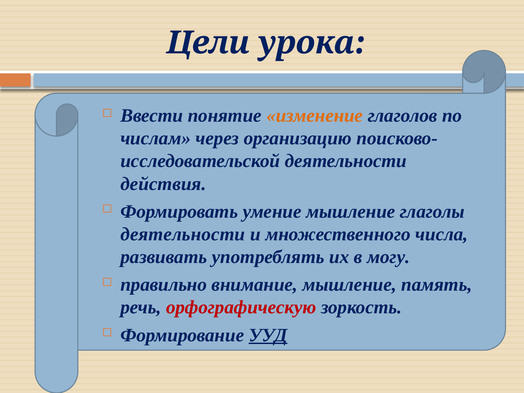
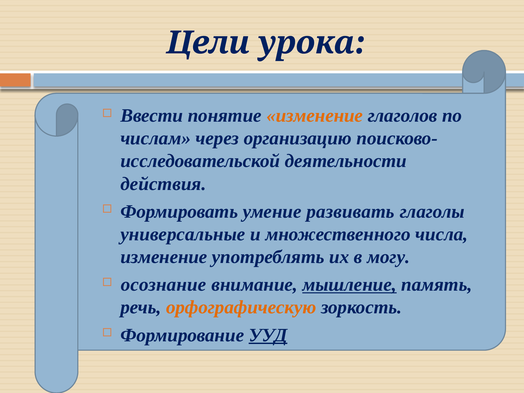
умение мышление: мышление -> развивать (351, 212)
деятельности: деятельности -> универсальные (183, 234)
развивать: развивать -> изменение (164, 257)
правильно: правильно -> осознание (164, 285)
мышление underline: none -> present (349, 285)
орфографическую colour: red -> orange (241, 307)
